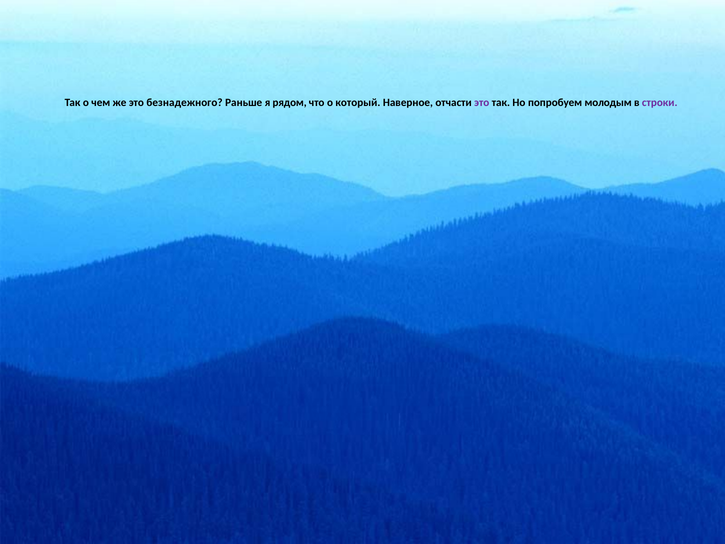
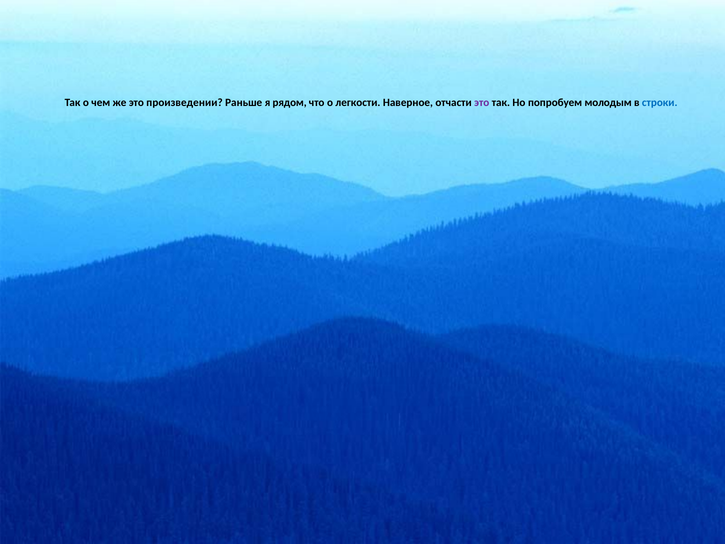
безнадежного: безнадежного -> произведении (185, 102)
который: который -> легкости (358, 102)
строки colour: purple -> blue (660, 102)
